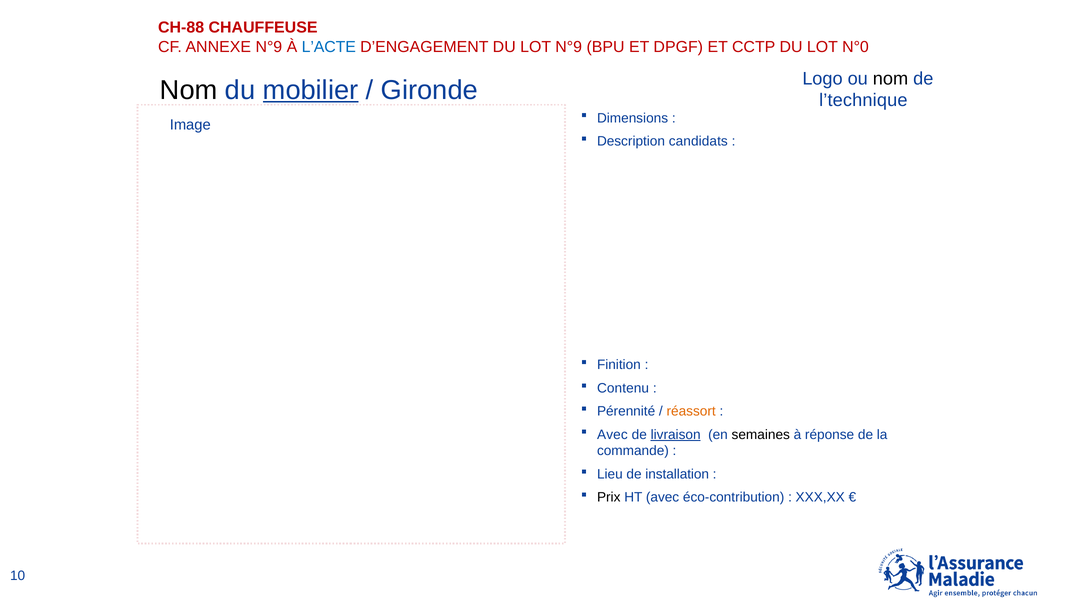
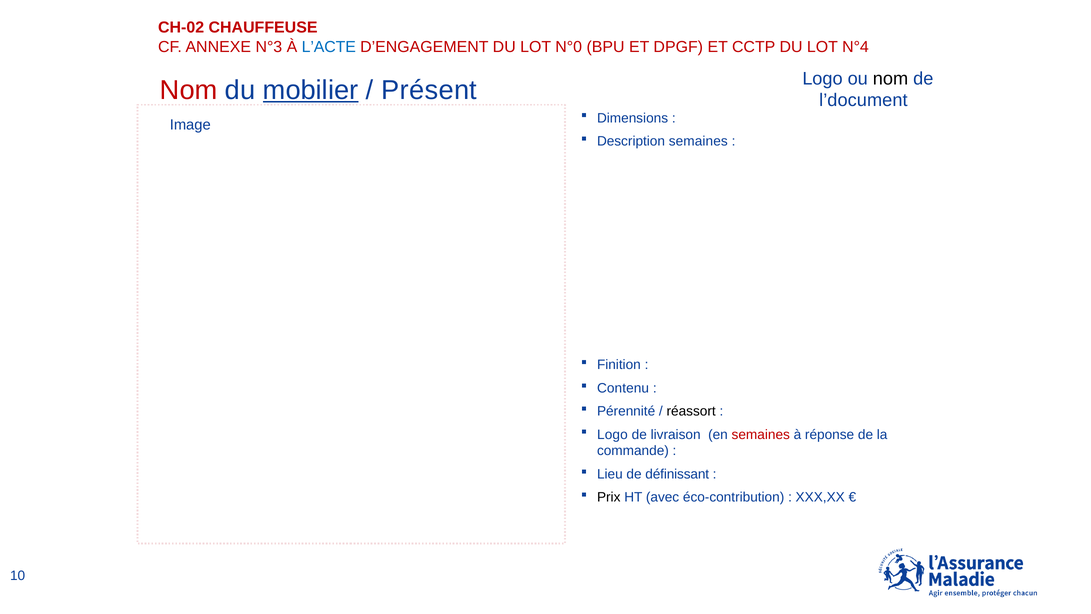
CH-88: CH-88 -> CH-02 (181, 28)
ANNEXE N°9: N°9 -> N°3 (269, 47)
LOT N°9: N°9 -> N°0 (569, 47)
N°0: N°0 -> N°4 (855, 47)
Nom colour: black -> red (189, 90)
Gironde: Gironde -> Présent (429, 90)
l’technique: l’technique -> l’document (863, 100)
Description candidats: candidats -> semaines (698, 141)
réassort colour: orange -> black (691, 411)
Avec: Avec -> Logo (612, 434)
livraison underline: present -> none (676, 434)
semaines colour: black -> red (761, 434)
installation: installation -> définissant (677, 474)
